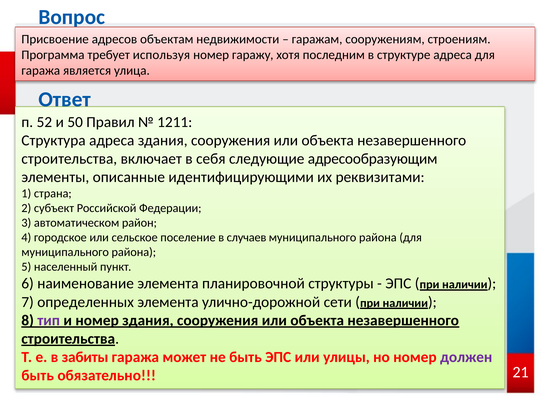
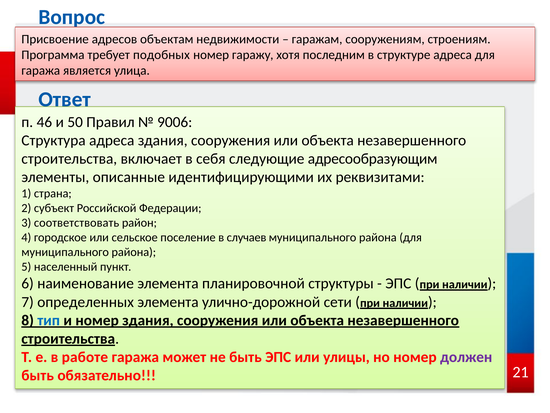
используя: используя -> подобных (161, 55)
52: 52 -> 46 (44, 122)
1211: 1211 -> 9006 (175, 122)
автоматическом: автоматическом -> соответствовать (77, 223)
тип colour: purple -> blue (49, 320)
забиты: забиты -> работе (85, 357)
